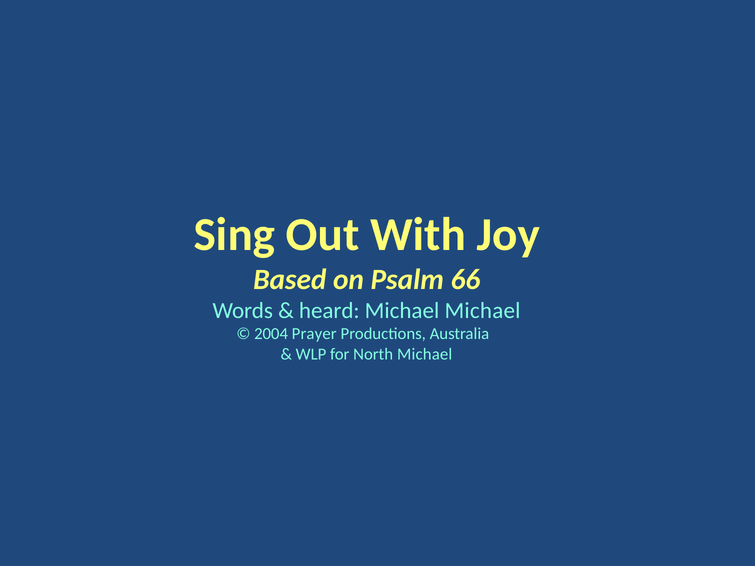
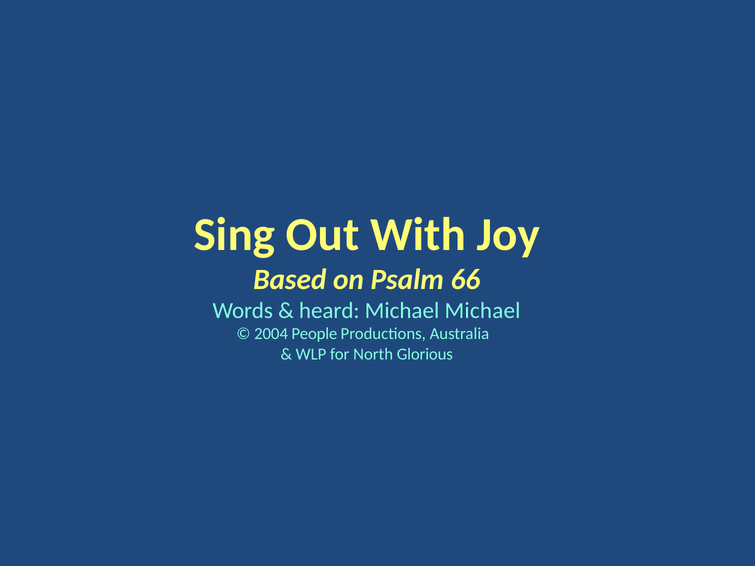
Prayer: Prayer -> People (314, 334)
North Michael: Michael -> Glorious (425, 354)
